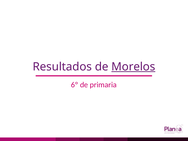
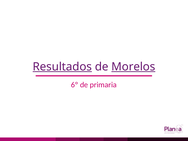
Resultados underline: none -> present (62, 67)
